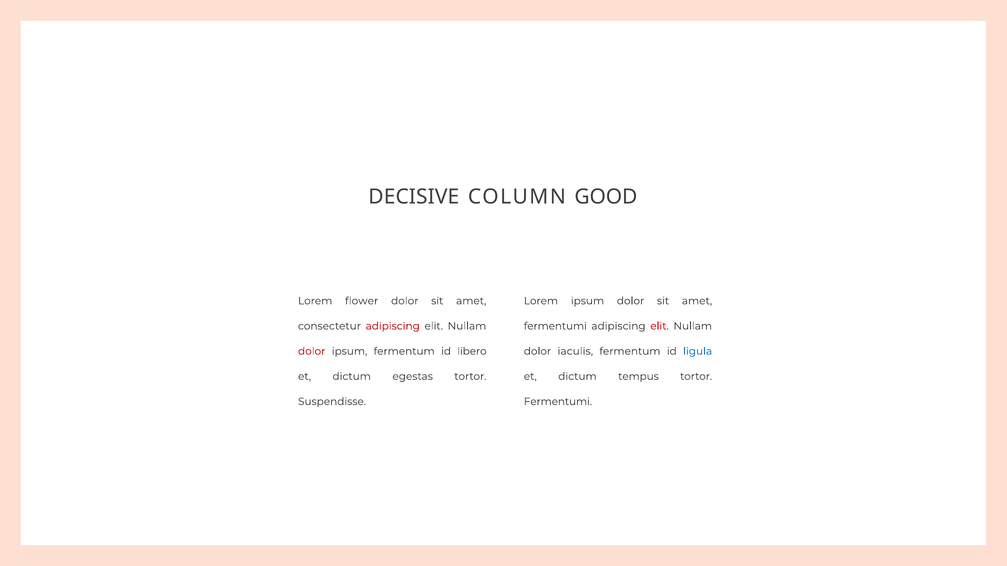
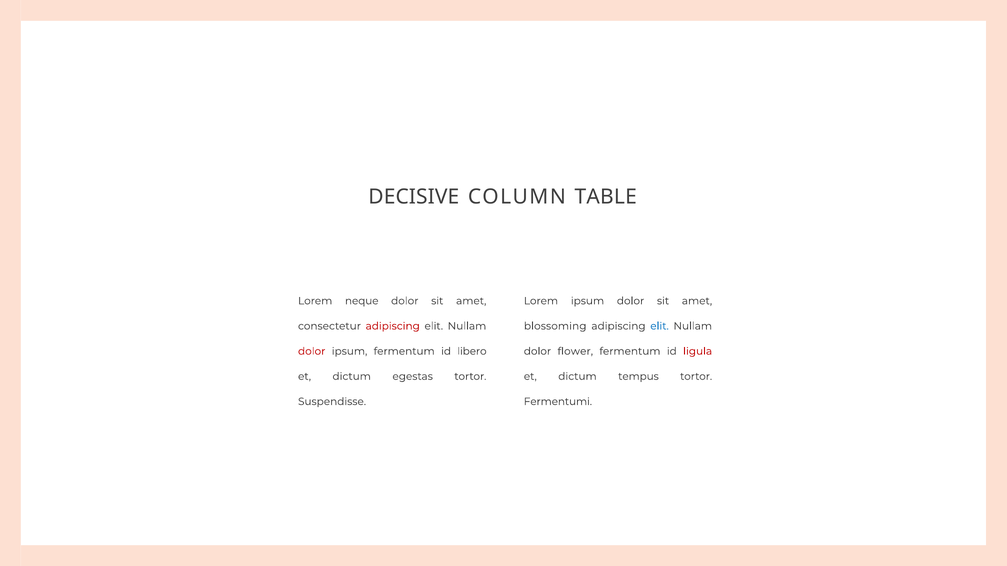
GOOD: GOOD -> TABLE (606, 197)
flower: flower -> neque (362, 301)
fermentumi: fermentumi -> blossoming (555, 326)
elit colour: red -> blue (660, 326)
iaculis: iaculis -> flower (575, 351)
ligula colour: blue -> red (698, 351)
